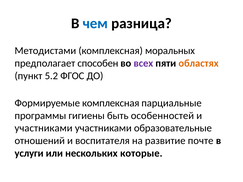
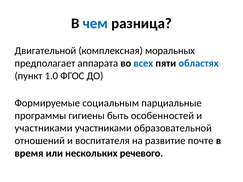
Методистами: Методистами -> Двигательной (45, 51)
способен: способен -> аппарата (98, 63)
всех colour: purple -> blue (143, 63)
областях colour: orange -> blue (199, 63)
5.2: 5.2 -> 1.0 (51, 76)
Формируемые комплексная: комплексная -> социальным (111, 103)
образовательные: образовательные -> образовательной (173, 128)
услуги: услуги -> время (29, 153)
которые: которые -> речевого (141, 153)
